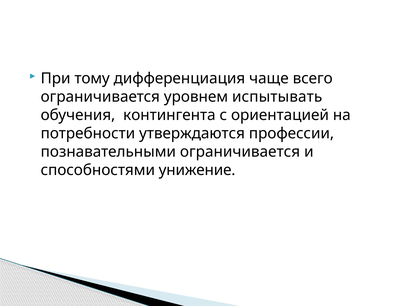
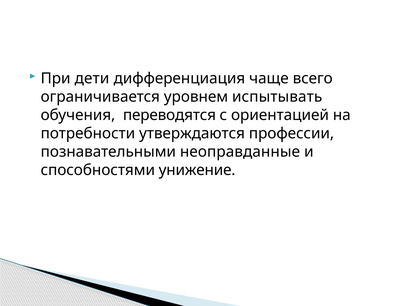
тому: тому -> дети (92, 78)
контингента: контингента -> переводятся (169, 115)
познавательными ограничивается: ограничивается -> неоправданные (240, 151)
